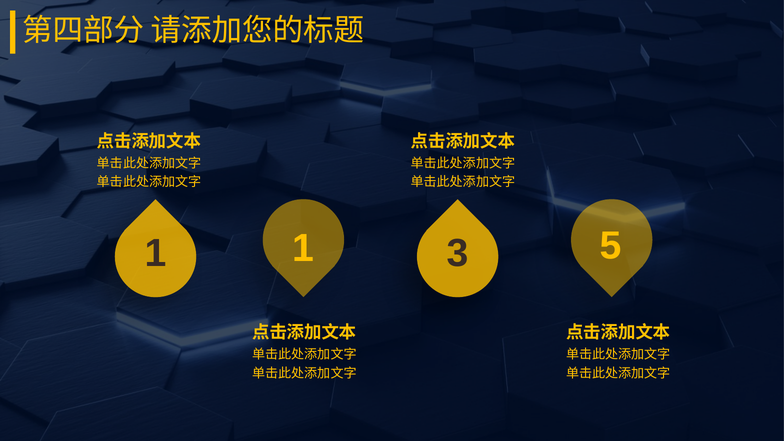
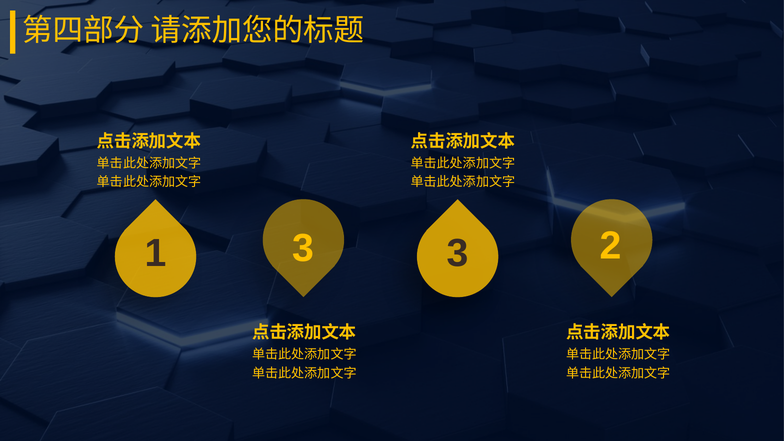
1 1: 1 -> 3 (303, 248)
5: 5 -> 2 (611, 246)
